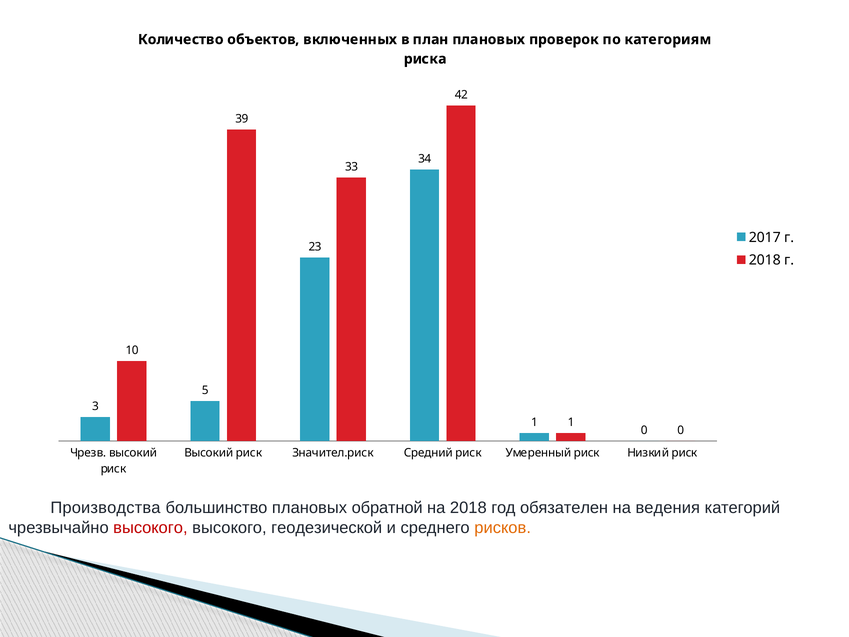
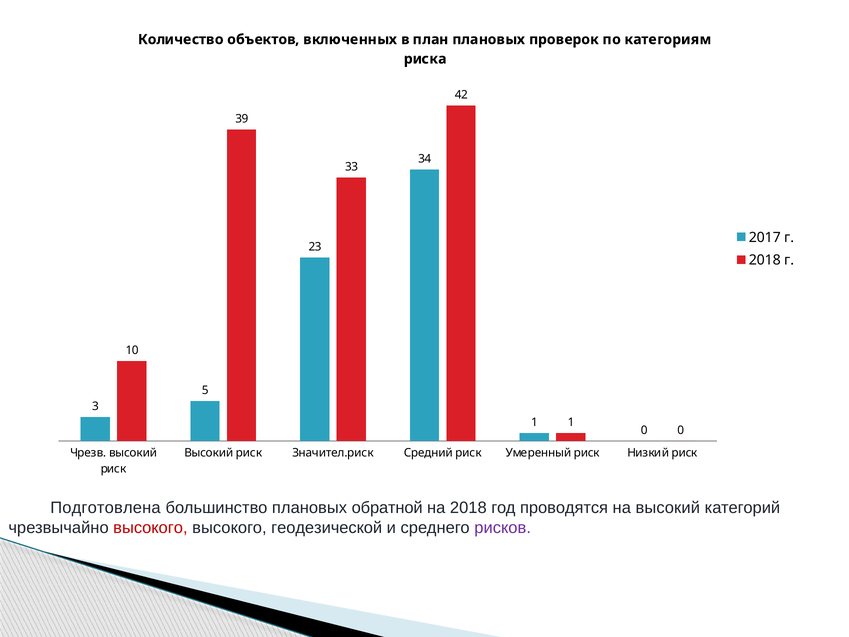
Производства: Производства -> Подготовлена (105, 508)
обязателен: обязателен -> проводятся (564, 508)
на ведения: ведения -> высокий (668, 508)
рисков colour: orange -> purple (503, 528)
